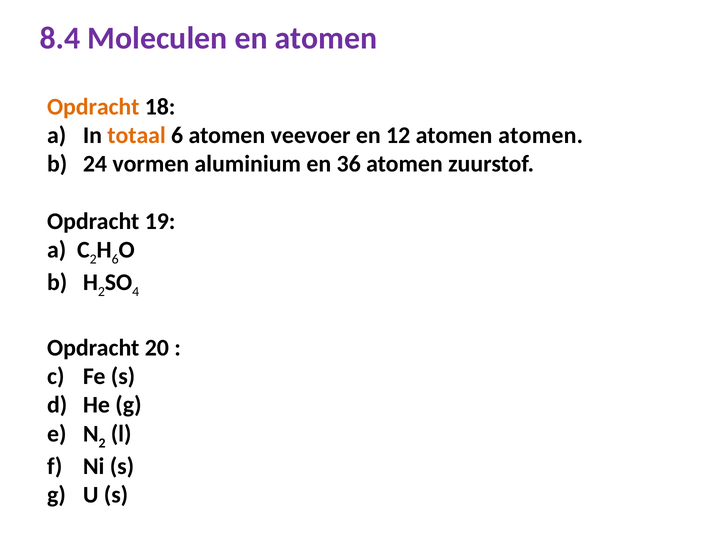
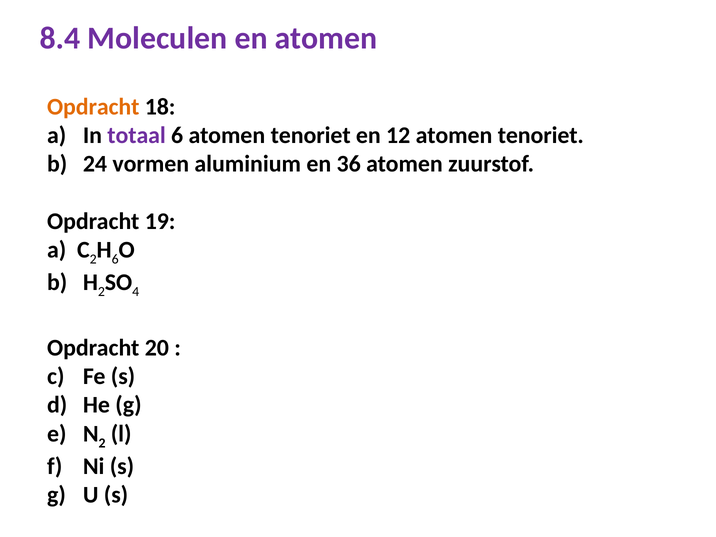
totaal colour: orange -> purple (137, 135)
6 atomen veevoer: veevoer -> tenoriet (311, 135)
12 atomen atomen: atomen -> tenoriet (541, 135)
